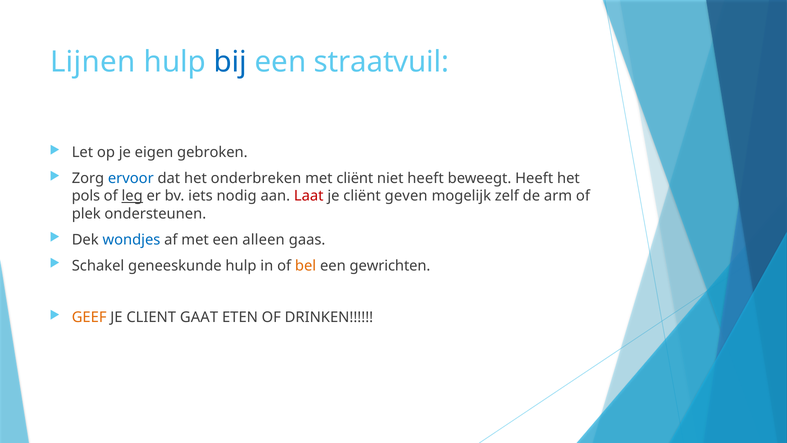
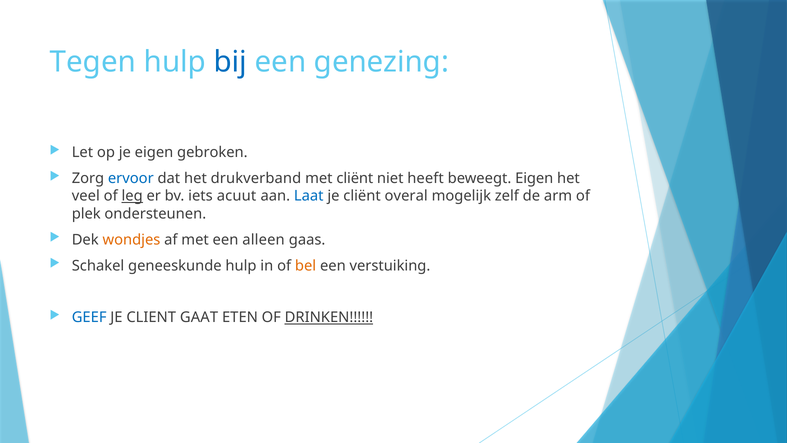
Lijnen: Lijnen -> Tegen (93, 62)
straatvuil: straatvuil -> genezing (381, 62)
onderbreken: onderbreken -> drukverband (256, 178)
beweegt Heeft: Heeft -> Eigen (534, 178)
pols: pols -> veel (86, 196)
nodig: nodig -> acuut (237, 196)
Laat colour: red -> blue (309, 196)
geven: geven -> overal (406, 196)
wondjes colour: blue -> orange (131, 240)
gewrichten: gewrichten -> verstuiking (390, 265)
GEEF colour: orange -> blue (89, 317)
DRINKEN underline: none -> present (329, 317)
